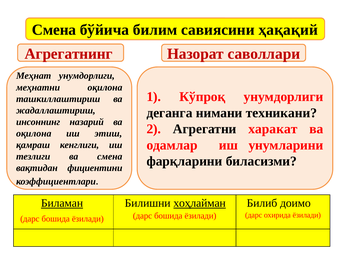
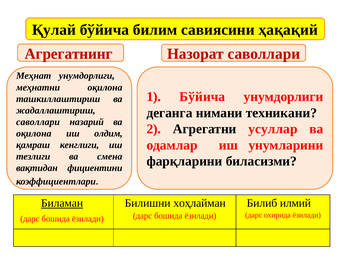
Смена: Смена -> Қулай (54, 30)
1 Кўпроқ: Кўпроқ -> Бўйича (202, 97)
инсоннинг: инсоннинг -> саволлари (38, 122)
харакат: харакат -> усуллар (273, 129)
этиш: этиш -> олдим (108, 133)
хоҳлайман underline: present -> none (200, 203)
доимо: доимо -> илмий (295, 203)
